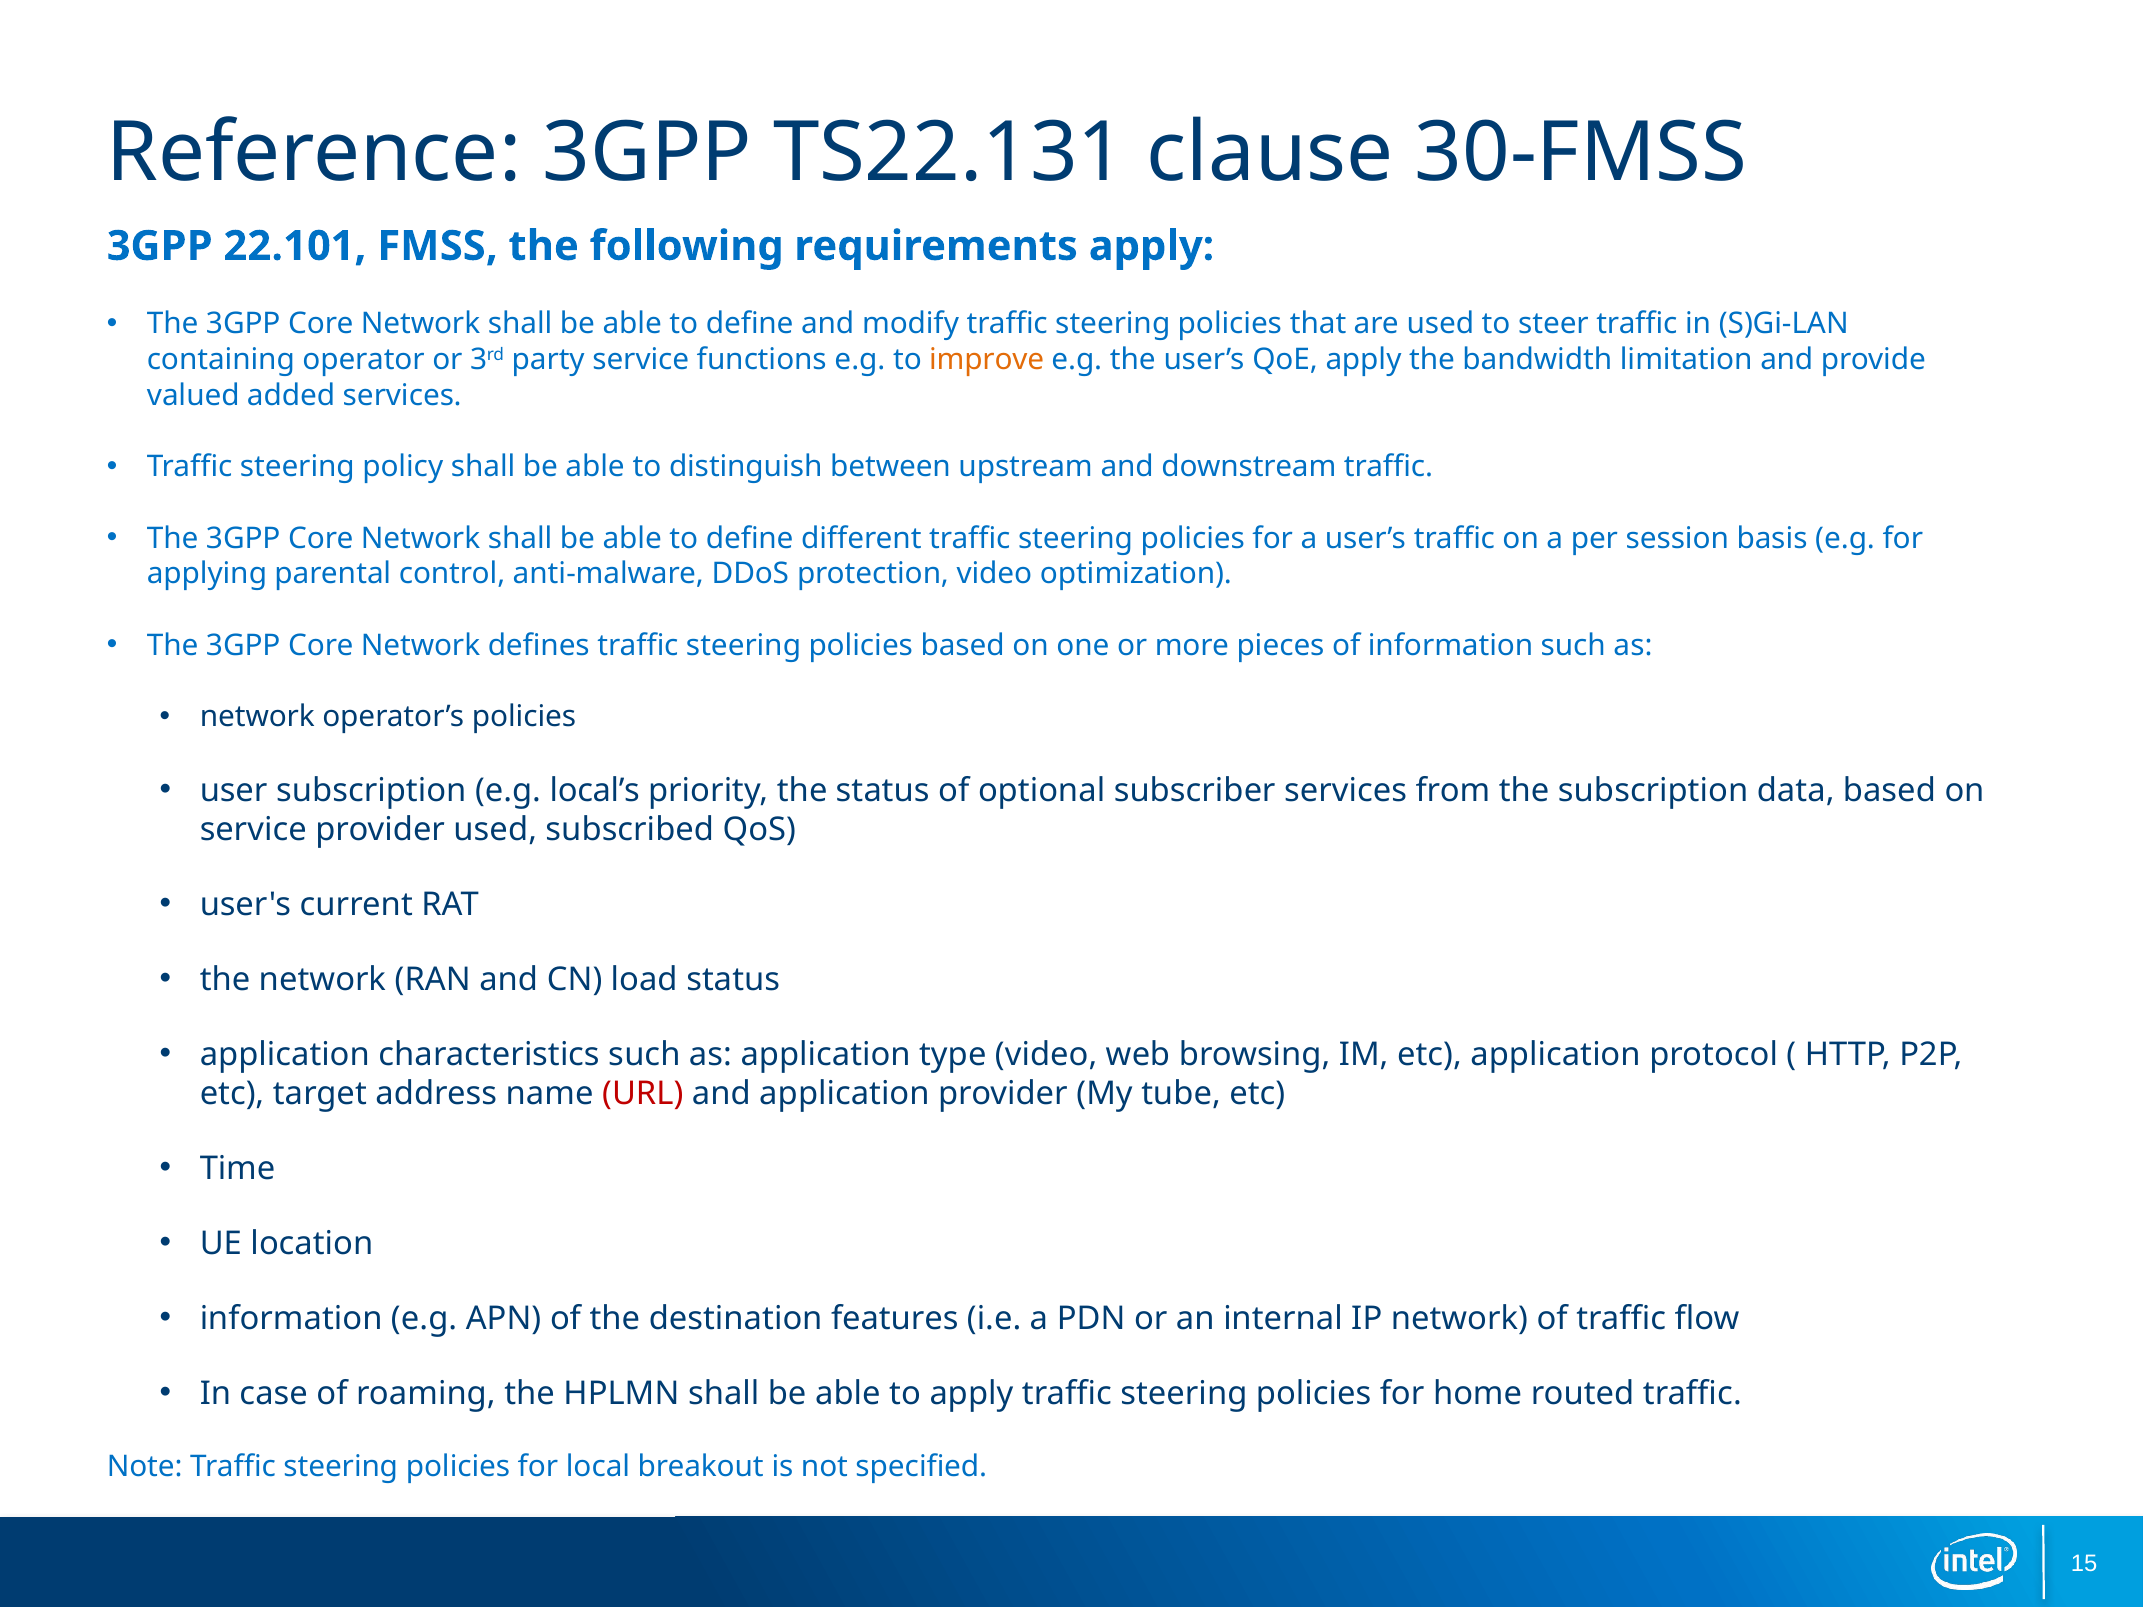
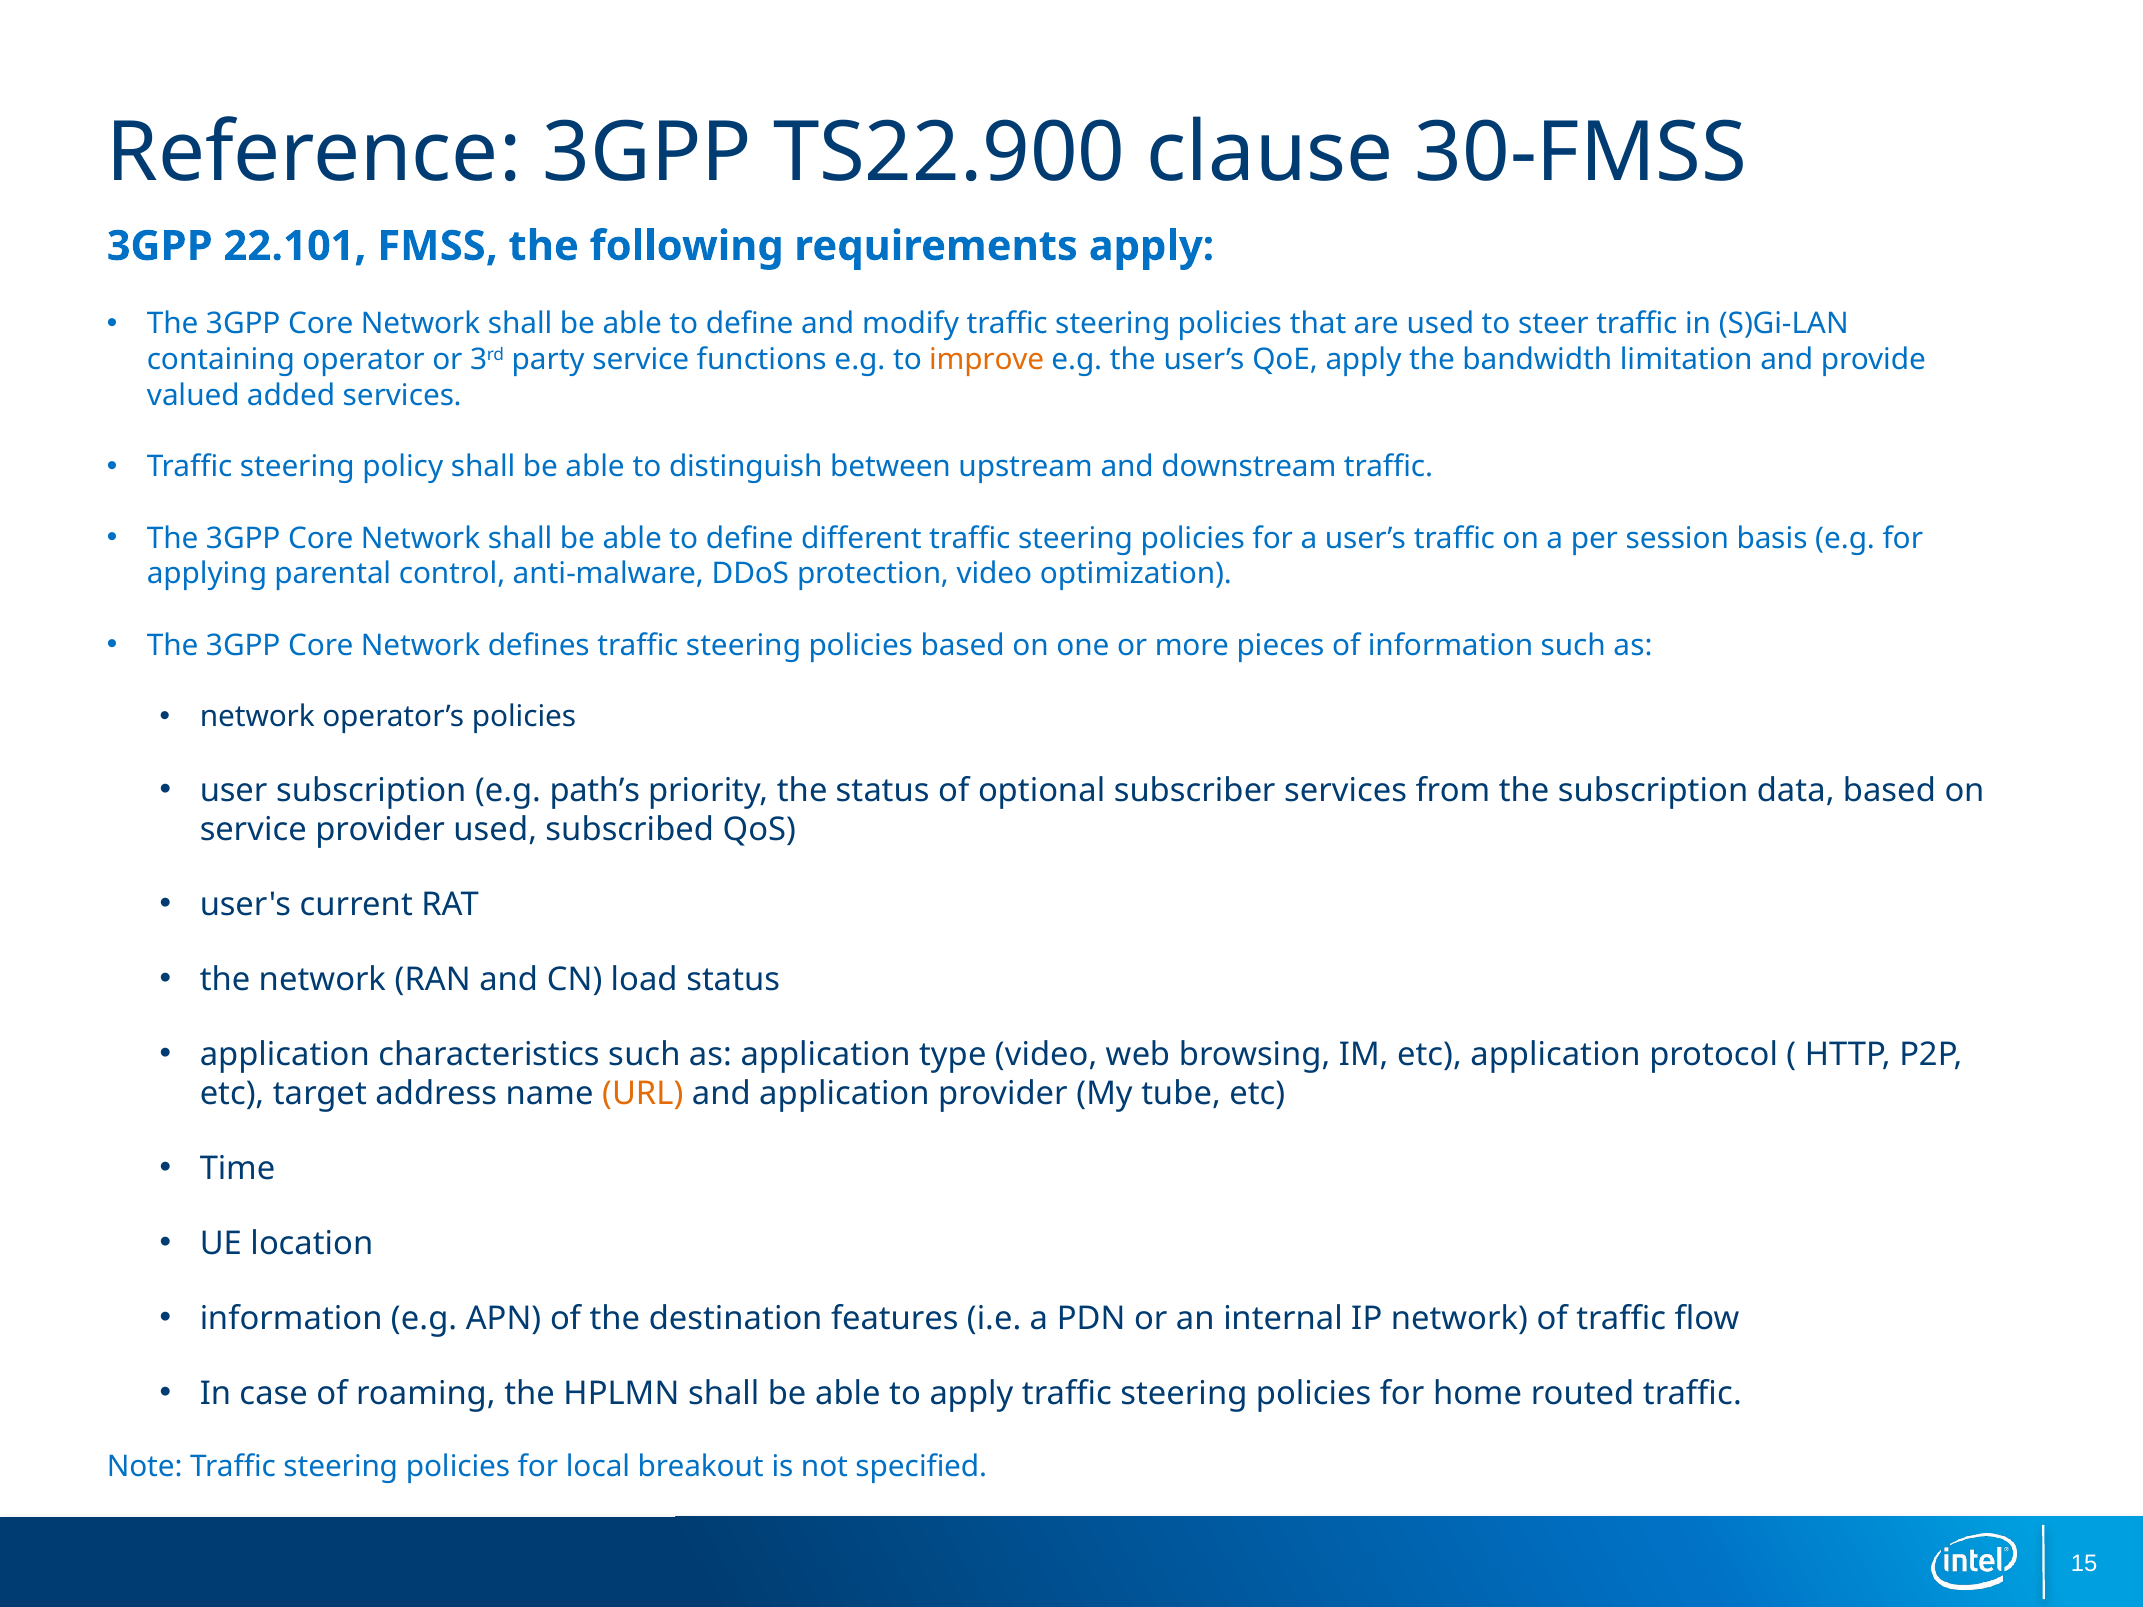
TS22.131: TS22.131 -> TS22.900 (949, 153)
local’s: local’s -> path’s (595, 791)
URL colour: red -> orange (643, 1094)
